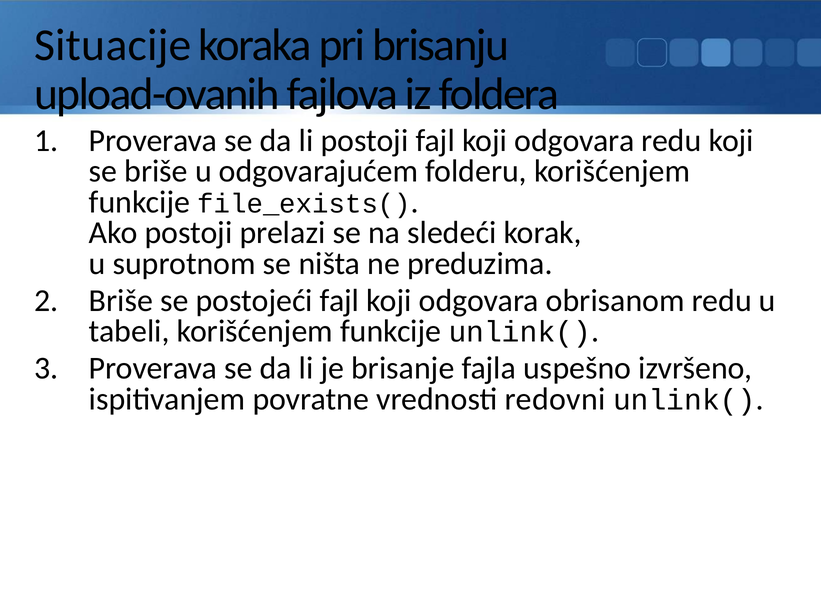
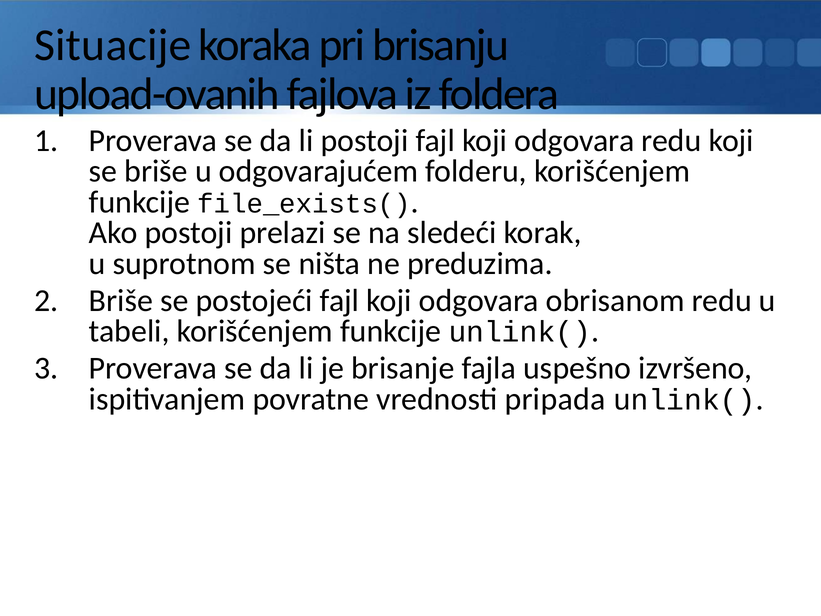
redovni: redovni -> pripada (555, 399)
